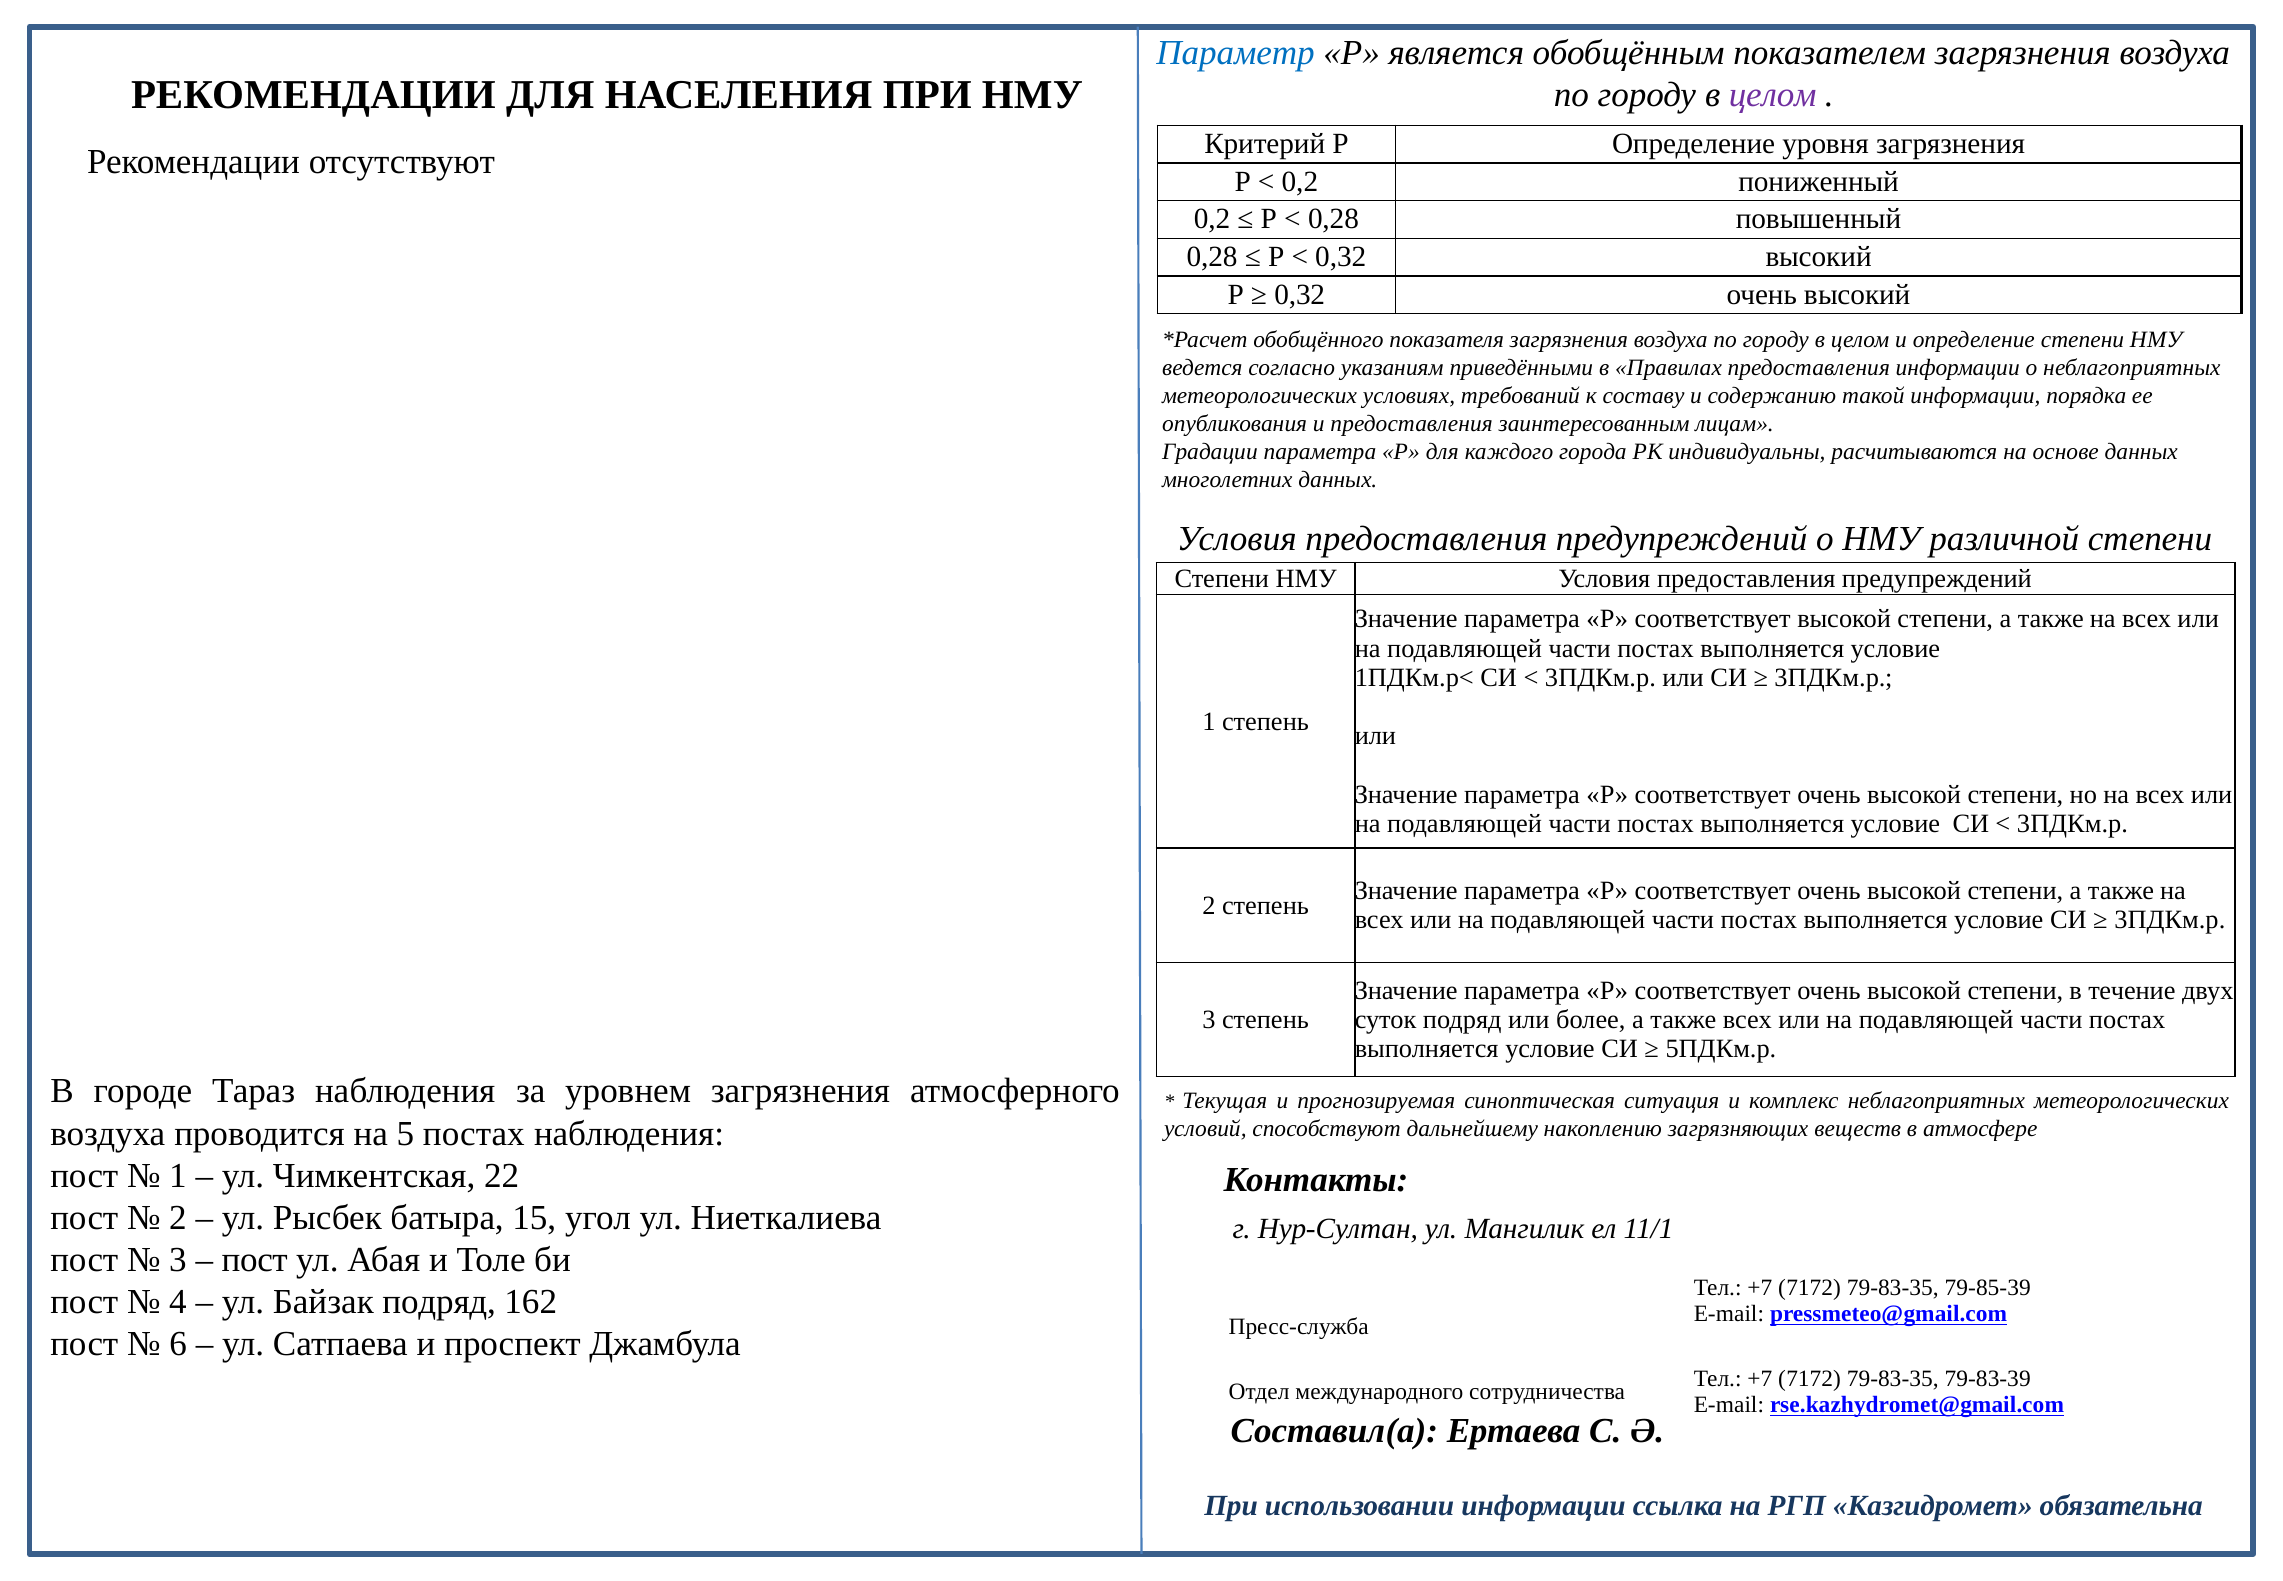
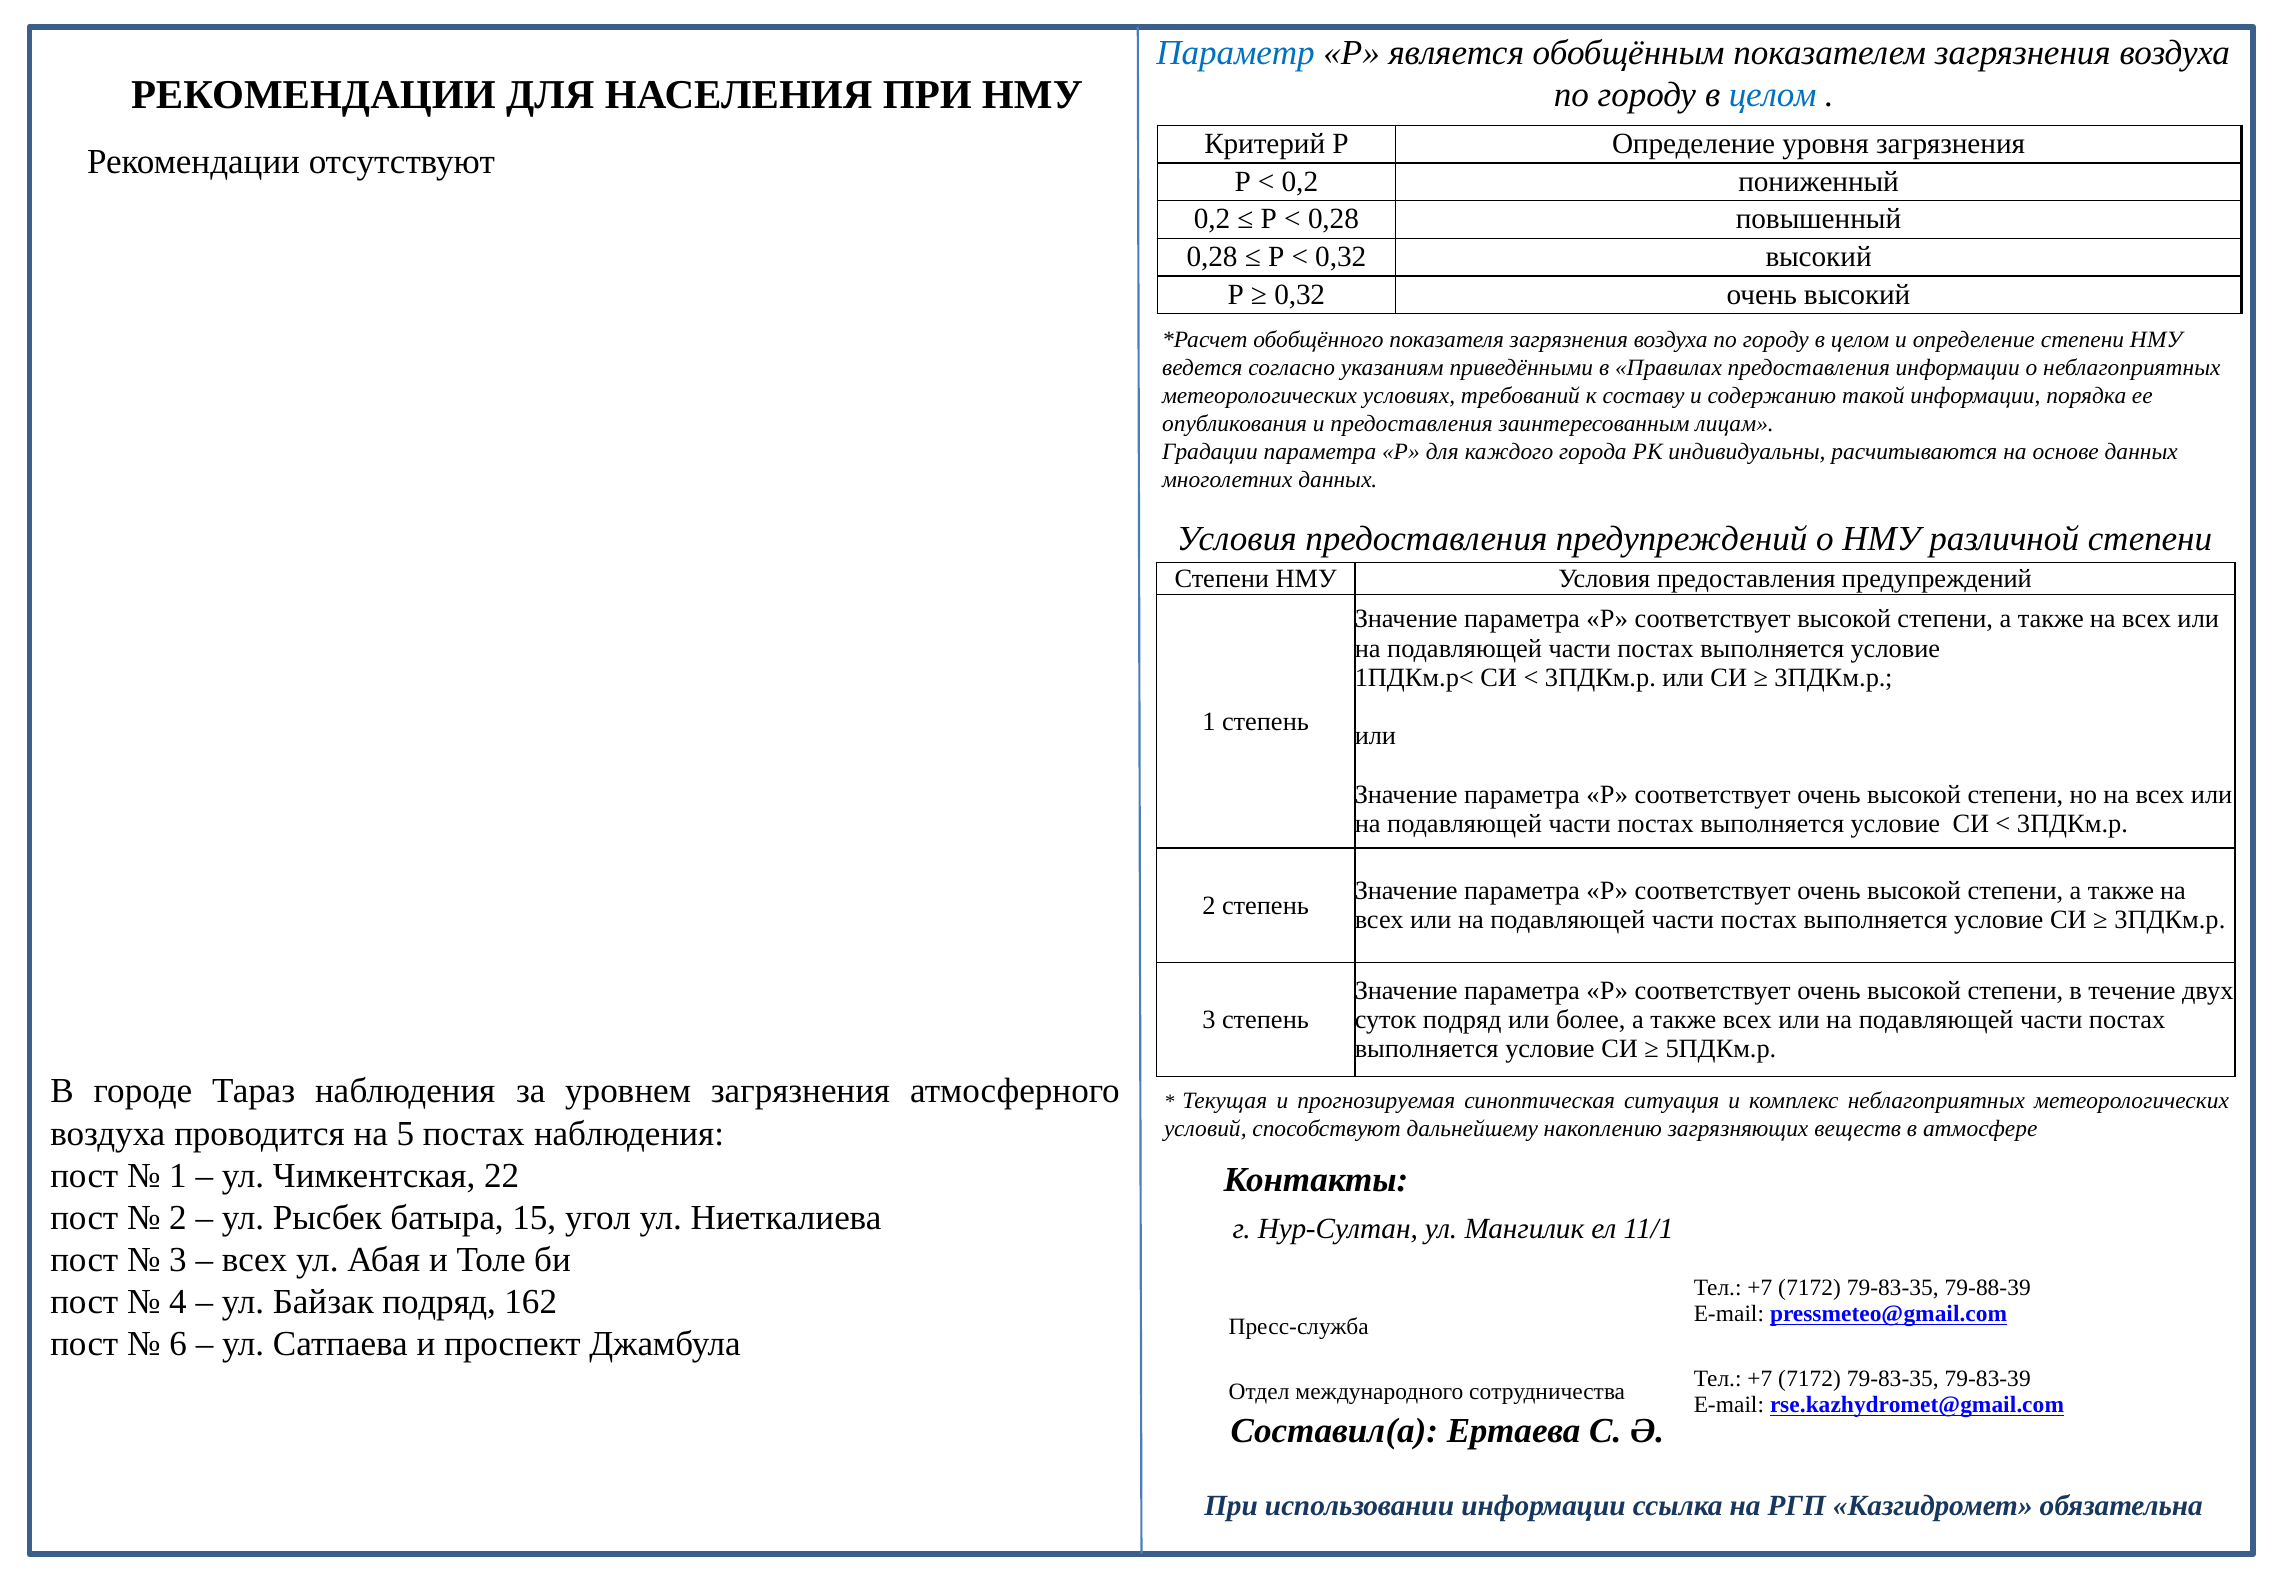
целом colour: purple -> blue (1773, 95)
пост: пост -> всех (255, 1260)
79-85-39: 79-85-39 -> 79-88-39 (1988, 1288)
